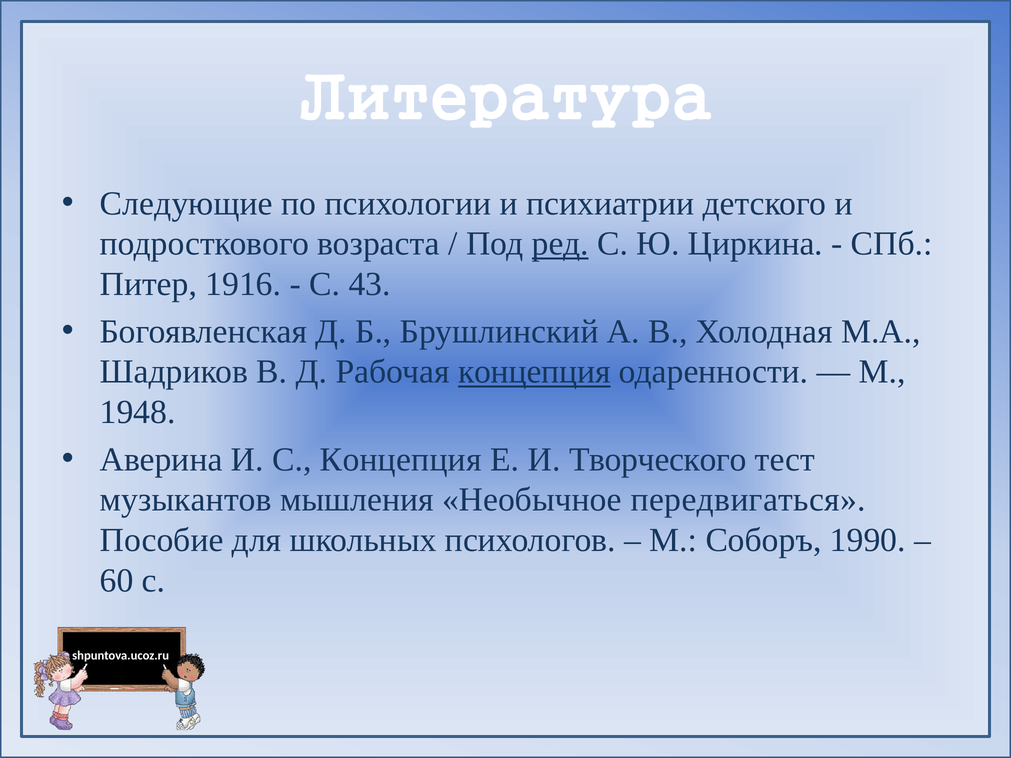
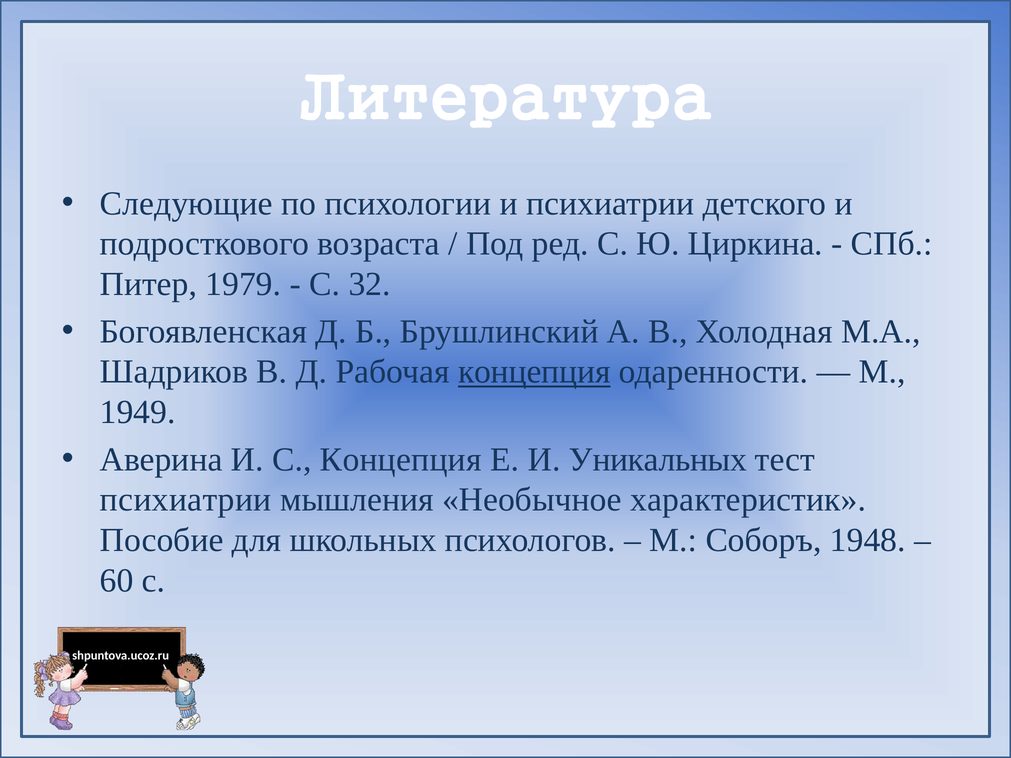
ред underline: present -> none (560, 244)
1916: 1916 -> 1979 (243, 284)
43: 43 -> 32 (370, 284)
1948: 1948 -> 1949 (138, 412)
Творческого: Творческого -> Уникальных (658, 460)
музыкантов: музыкантов -> психиатрии (186, 500)
передвигаться: передвигаться -> характеристик (748, 500)
1990: 1990 -> 1948 (868, 540)
